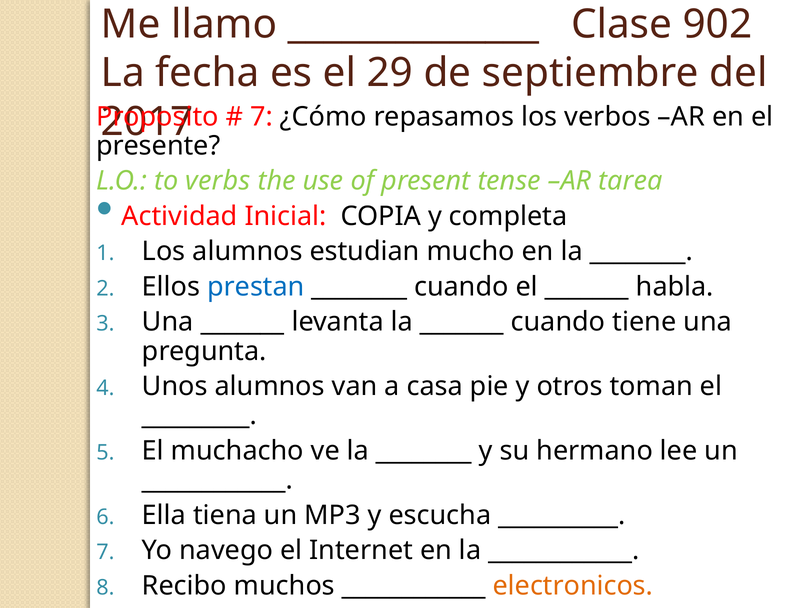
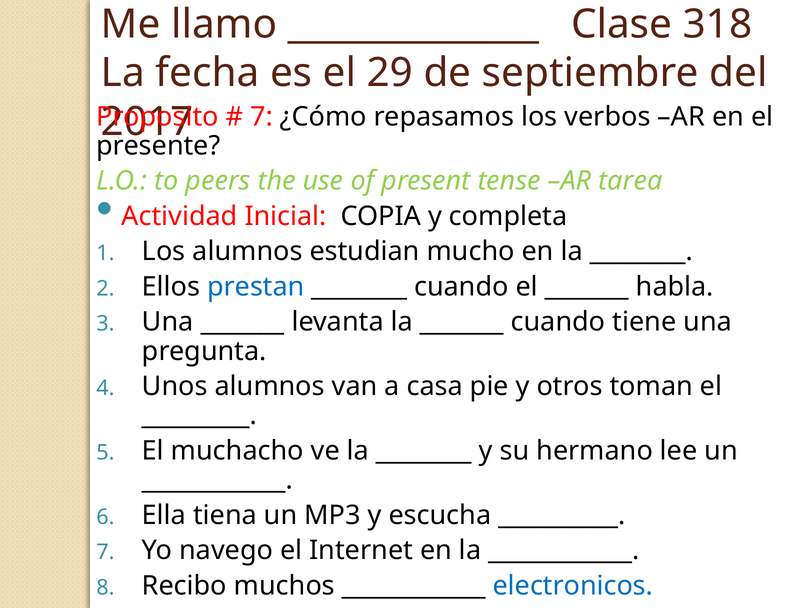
902: 902 -> 318 (718, 24)
verbs: verbs -> peers (218, 181)
electronicos colour: orange -> blue (573, 586)
